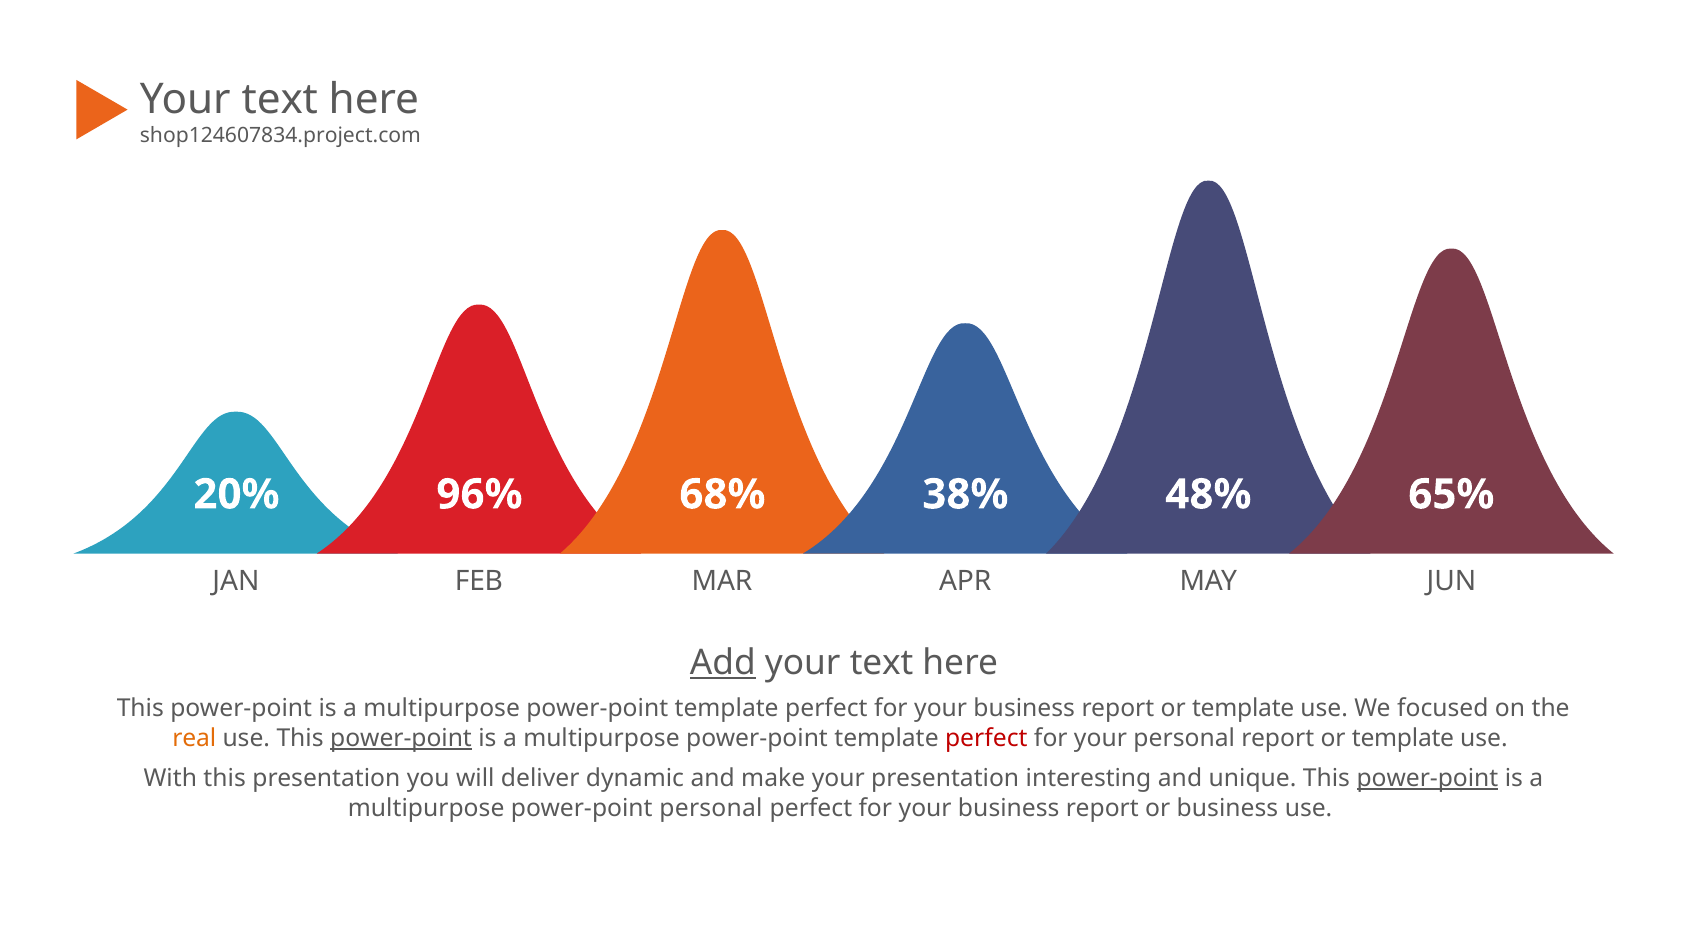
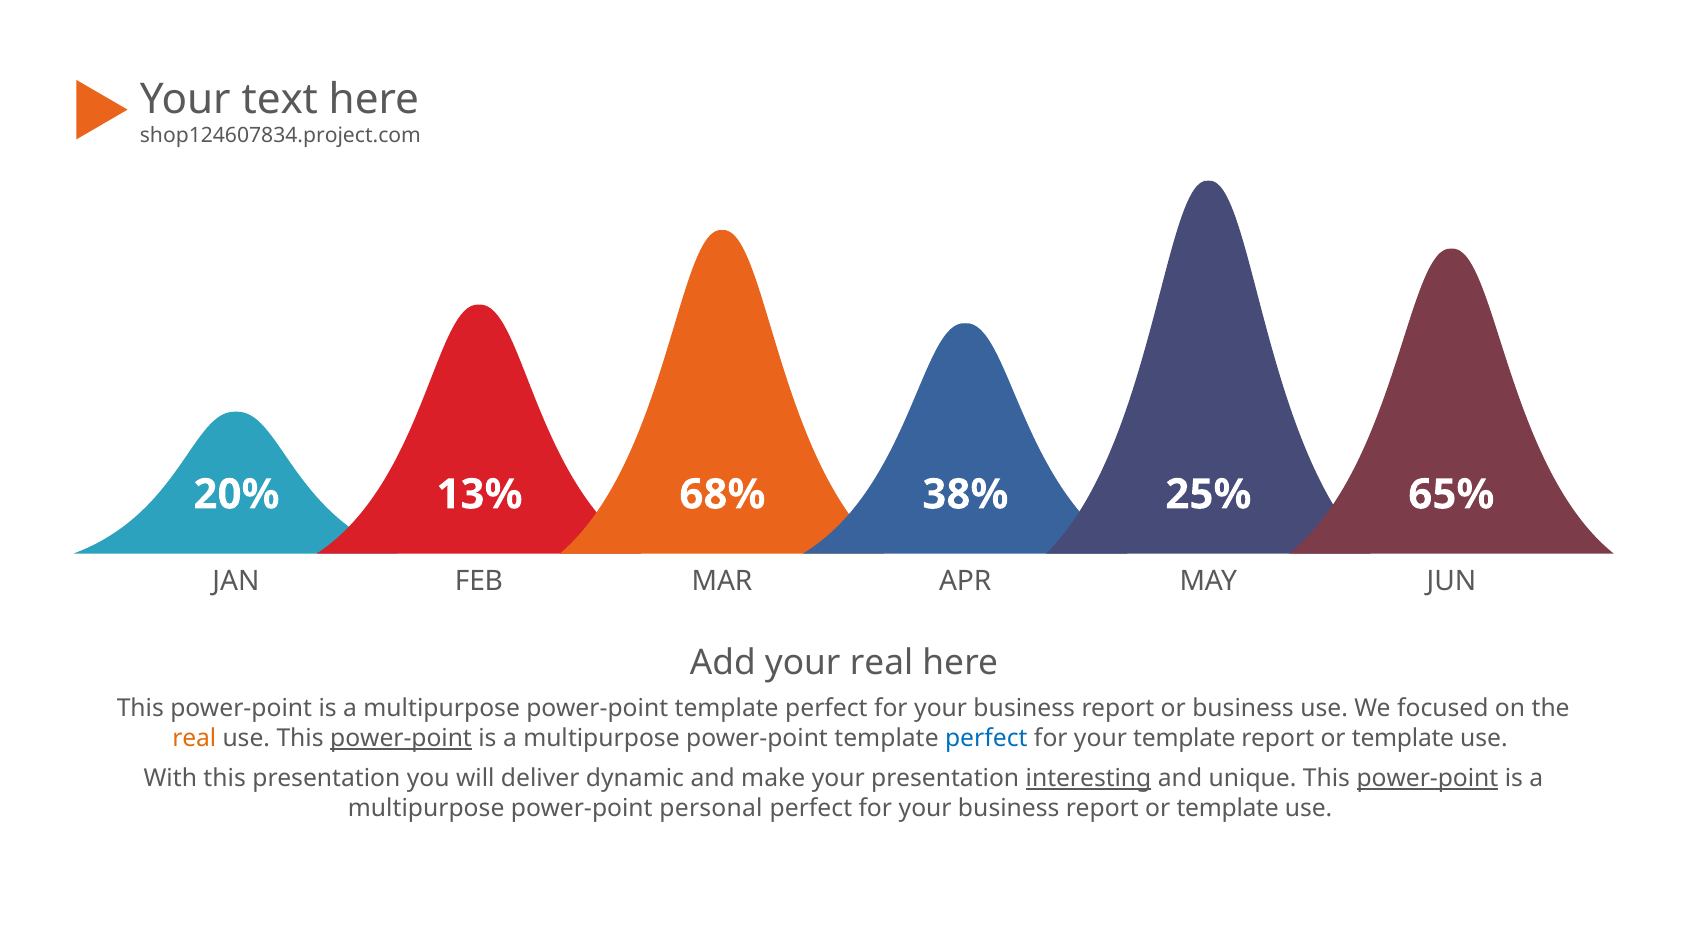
96%: 96% -> 13% (480, 494)
48%: 48% -> 25% (1208, 494)
Add underline: present -> none (723, 663)
text: text -> real (882, 663)
business report or template: template -> business (1243, 709)
perfect colour: red -> blue (986, 738)
your personal: personal -> template (1184, 738)
interesting underline: none -> present (1089, 778)
business report or business: business -> template (1228, 808)
